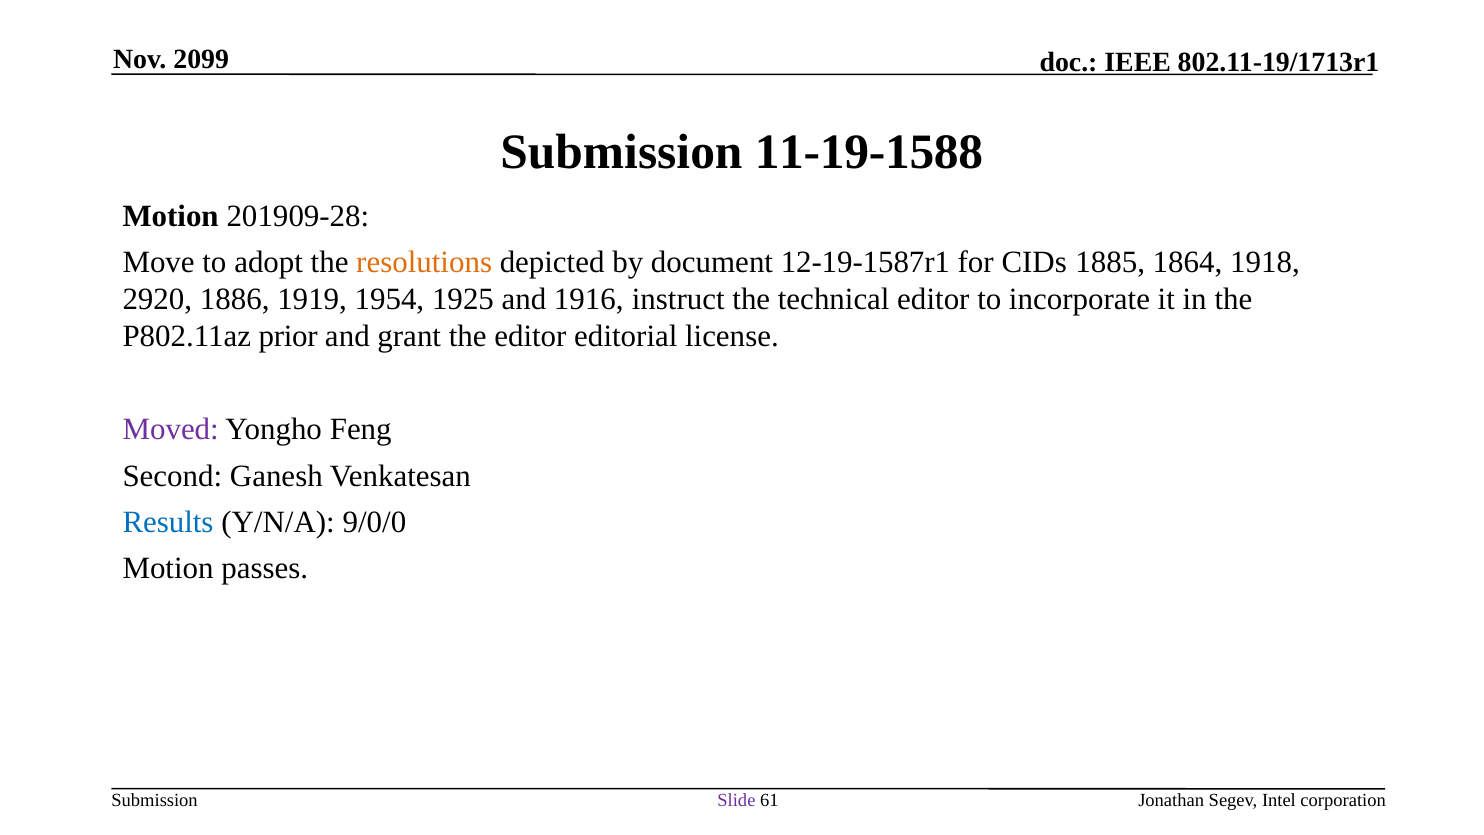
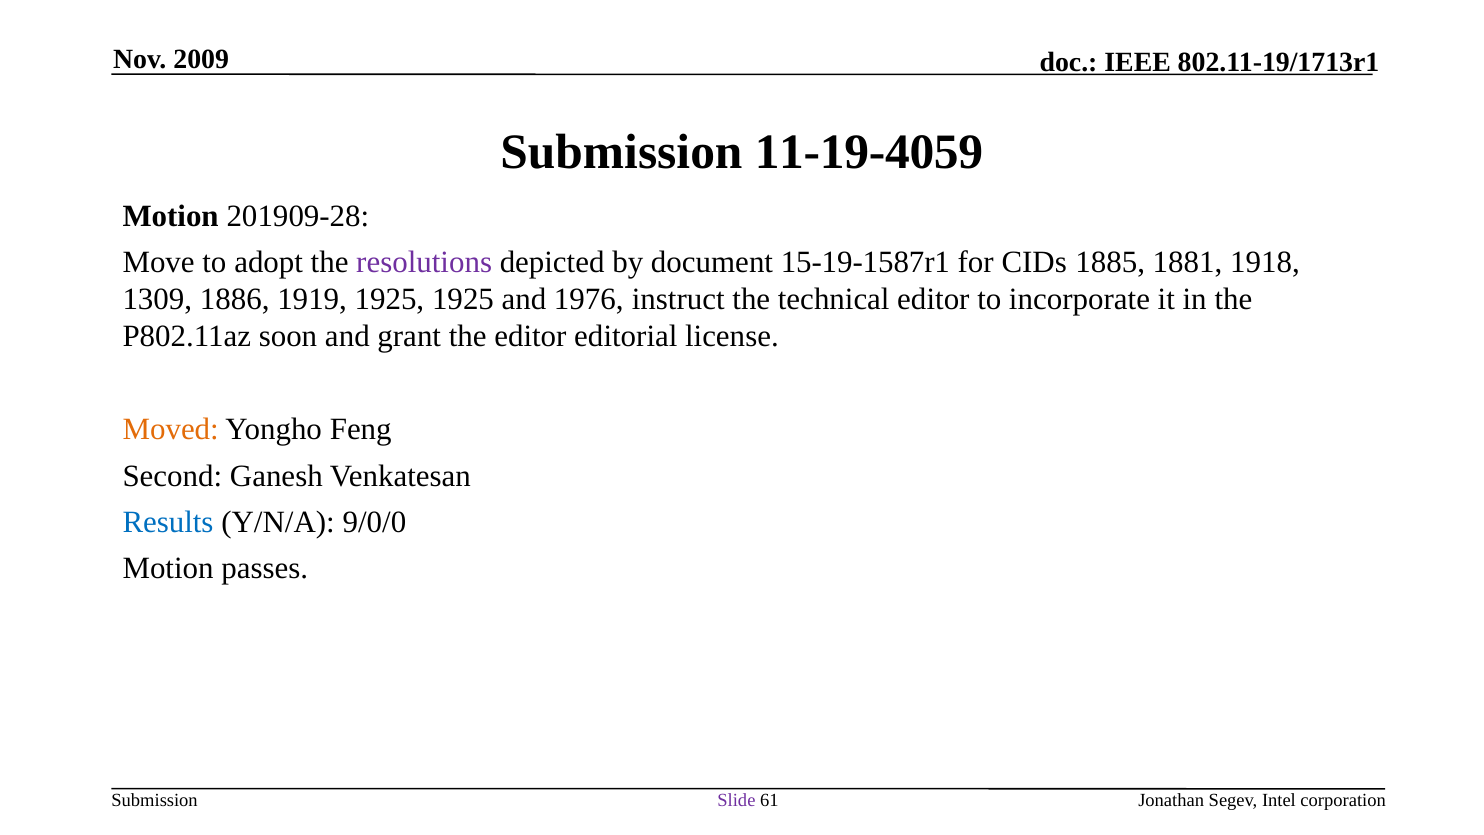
2099: 2099 -> 2009 (201, 59)
11-19-1588: 11-19-1588 -> 11-19-4059 (869, 152)
resolutions colour: orange -> purple (424, 262)
12-19-1587r1: 12-19-1587r1 -> 15-19-1587r1 (865, 262)
1864: 1864 -> 1881 (1188, 262)
2920: 2920 -> 1309 (157, 299)
1919 1954: 1954 -> 1925 (389, 299)
1916: 1916 -> 1976 (589, 299)
prior: prior -> soon (288, 336)
Moved colour: purple -> orange (171, 429)
